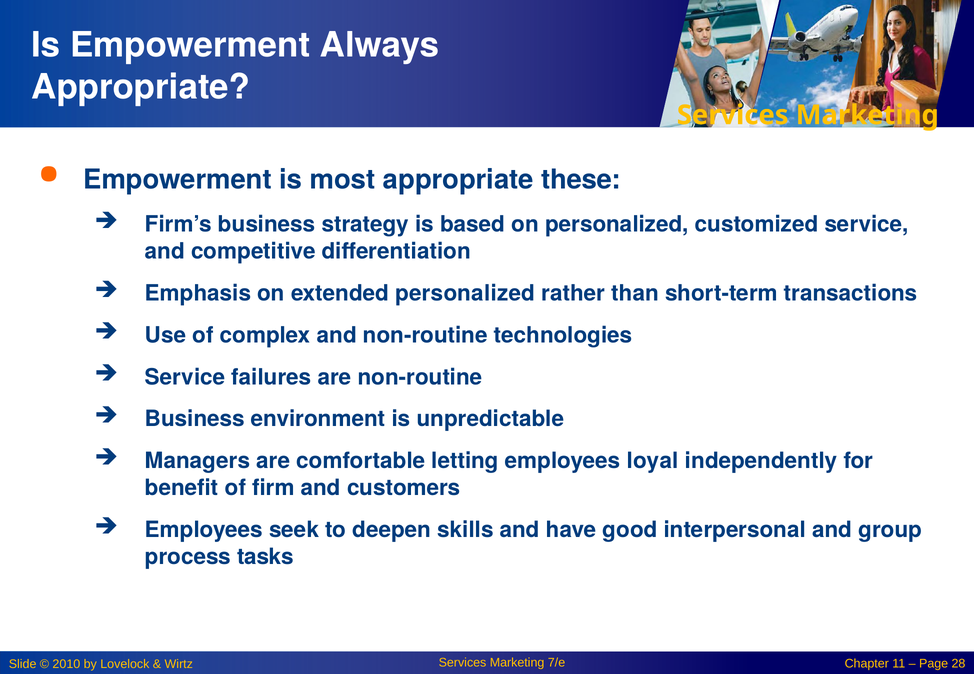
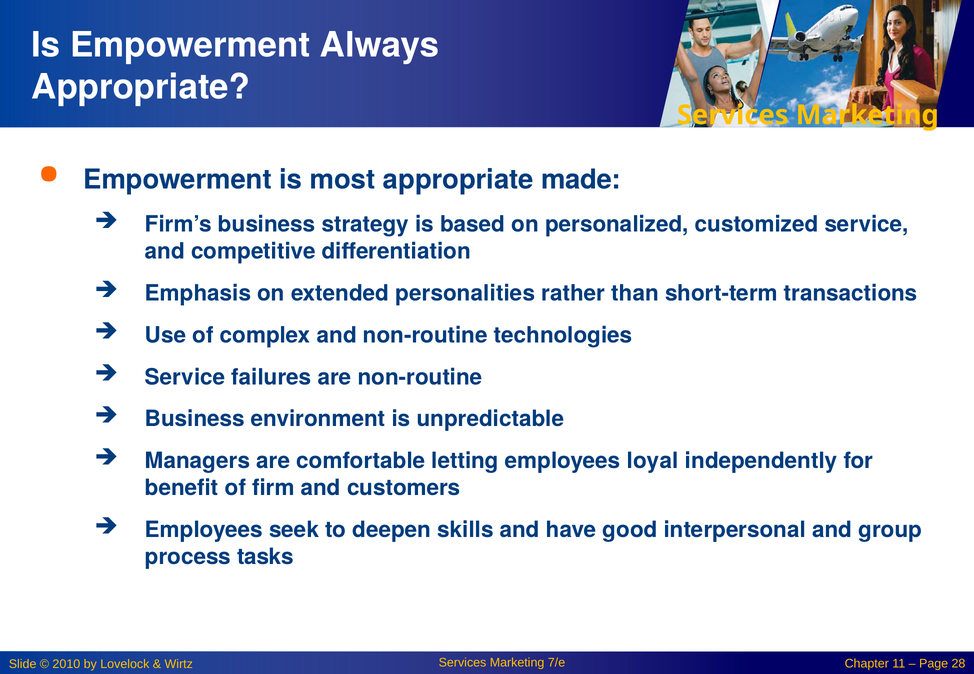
these: these -> made (581, 180)
extended personalized: personalized -> personalities (465, 294)
